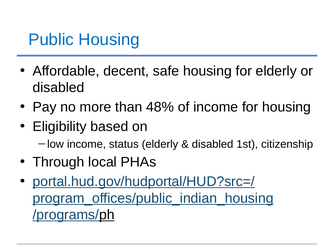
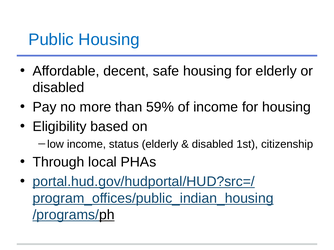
48%: 48% -> 59% (160, 107)
